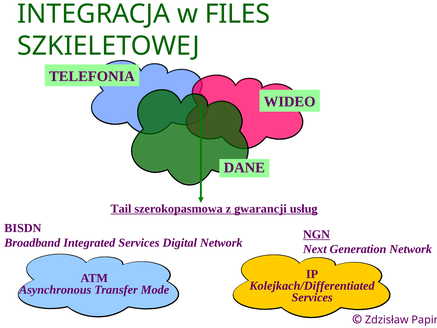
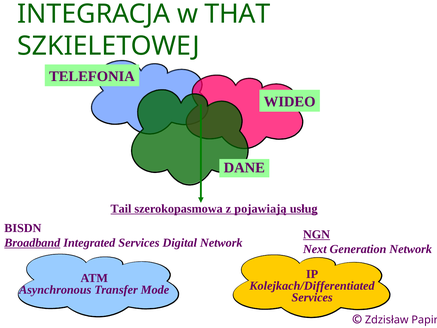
FILES: FILES -> THAT (237, 14)
gwarancji: gwarancji -> pojawiają (260, 209)
Broadband underline: none -> present (32, 242)
